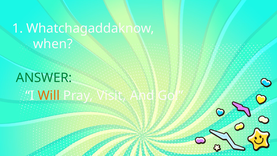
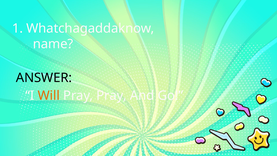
when: when -> name (53, 44)
ANSWER colour: green -> black (44, 78)
Pray Visit: Visit -> Pray (112, 96)
